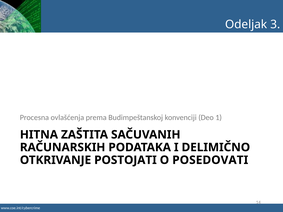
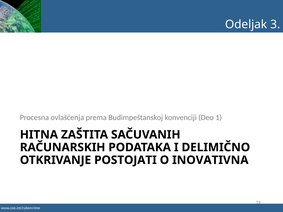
POSEDOVATI: POSEDOVATI -> INOVATIVNA (210, 160)
